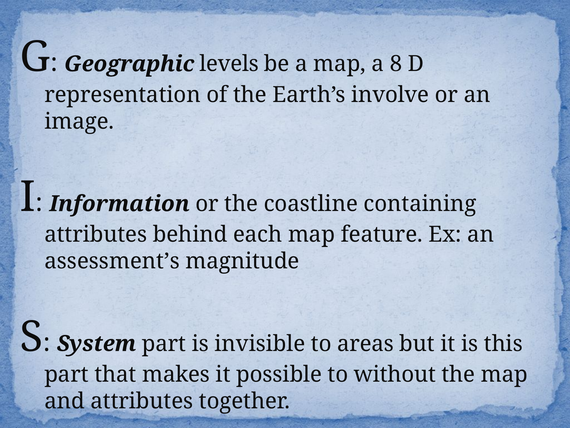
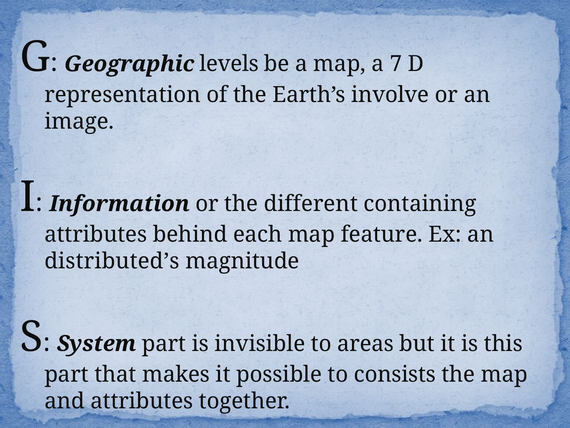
8: 8 -> 7 (396, 64)
coastline: coastline -> different (311, 204)
assessment’s: assessment’s -> distributed’s (112, 261)
without: without -> consists (395, 374)
